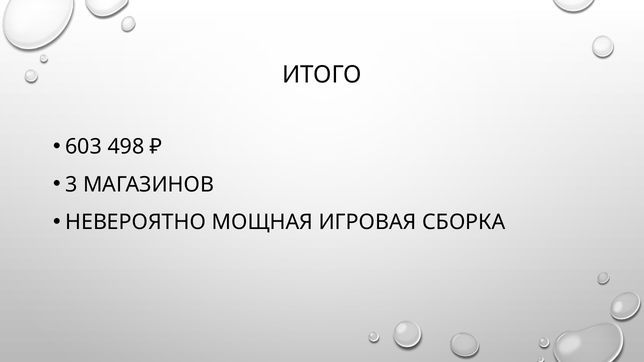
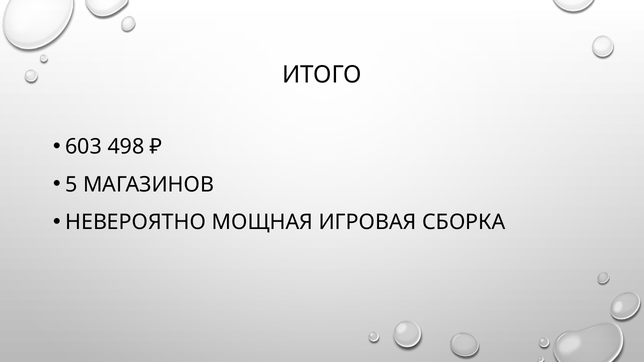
3: 3 -> 5 (71, 185)
